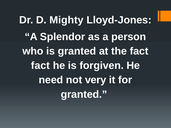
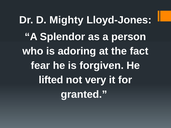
is granted: granted -> adoring (77, 51)
fact: fact -> fear (40, 66)
need: need -> lifted (51, 80)
